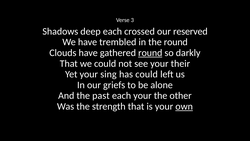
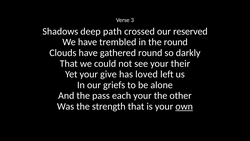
deep each: each -> path (112, 31)
round underline: present -> none (150, 53)
sing: sing -> give (108, 74)
has could: could -> loved (147, 74)
past: past -> pass (101, 95)
